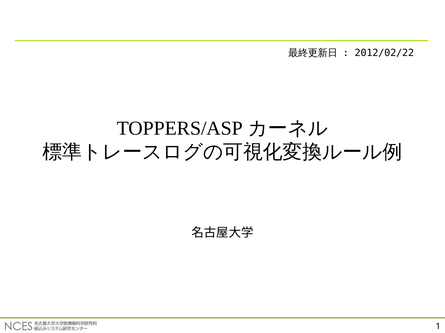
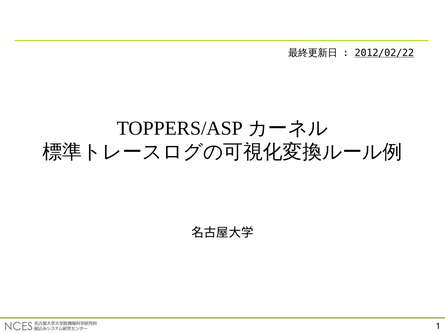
2012/02/22 underline: none -> present (384, 53)
